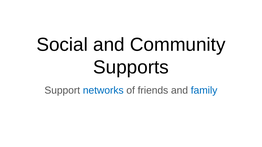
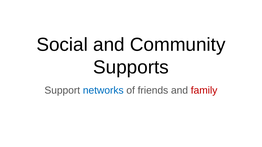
family colour: blue -> red (204, 91)
